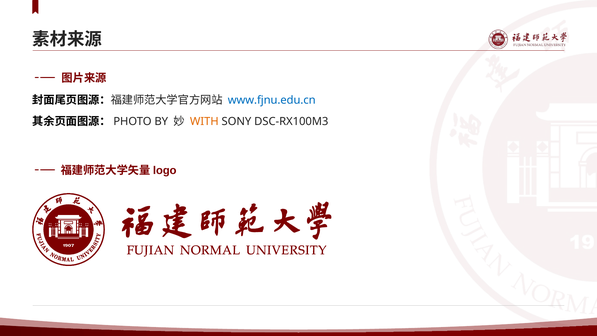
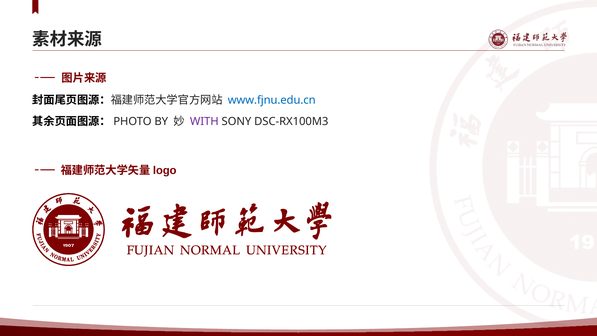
WITH colour: orange -> purple (204, 121)
